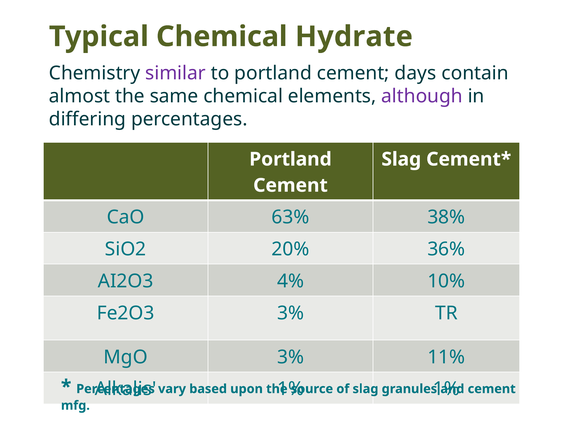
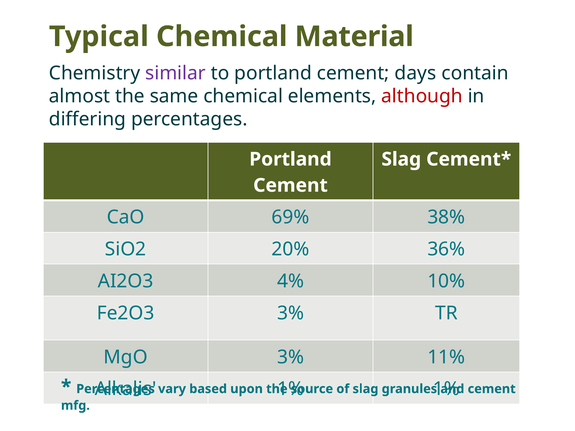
Hydrate: Hydrate -> Material (354, 37)
although colour: purple -> red (422, 96)
63%: 63% -> 69% (290, 217)
